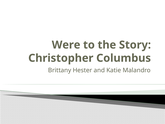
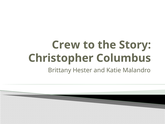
Were: Were -> Crew (66, 45)
